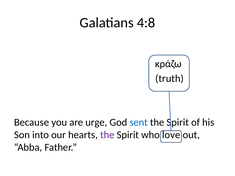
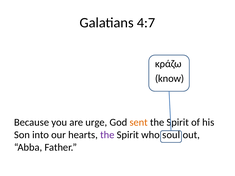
4:8: 4:8 -> 4:7 (146, 23)
truth: truth -> know (170, 79)
sent colour: blue -> orange (139, 122)
love: love -> soul (171, 135)
